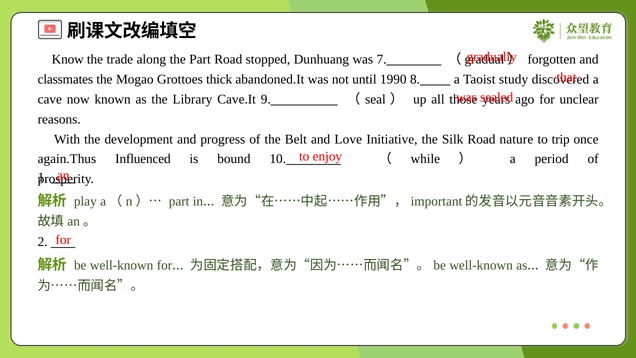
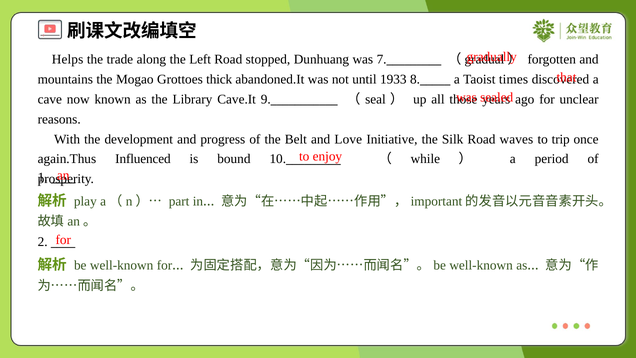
Know: Know -> Helps (68, 60)
the Part: Part -> Left (200, 60)
classmates: classmates -> mountains (65, 79)
1990: 1990 -> 1933 (393, 79)
study: study -> times (514, 79)
nature: nature -> waves (516, 139)
